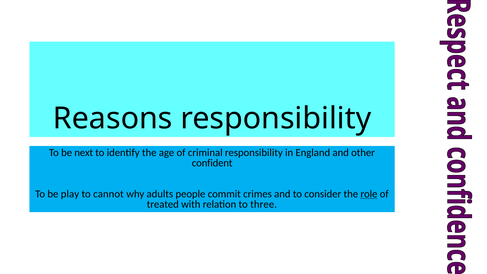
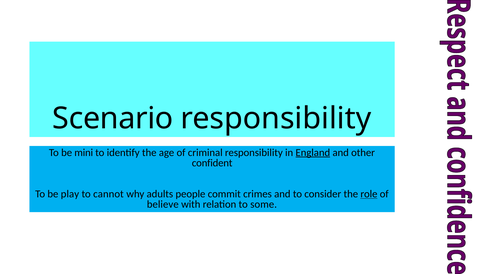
Reasons: Reasons -> Scenario (113, 119)
next: next -> mini (84, 153)
England underline: none -> present (313, 153)
treated: treated -> believe (163, 204)
three: three -> some (264, 204)
